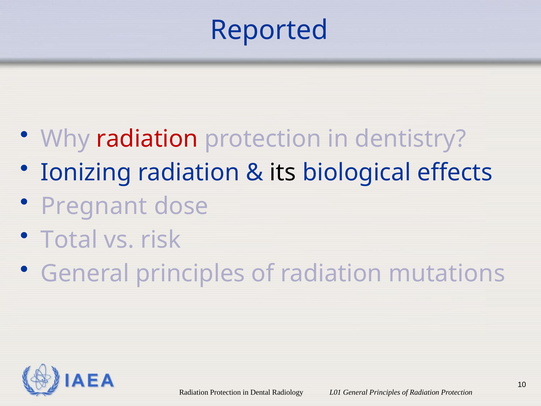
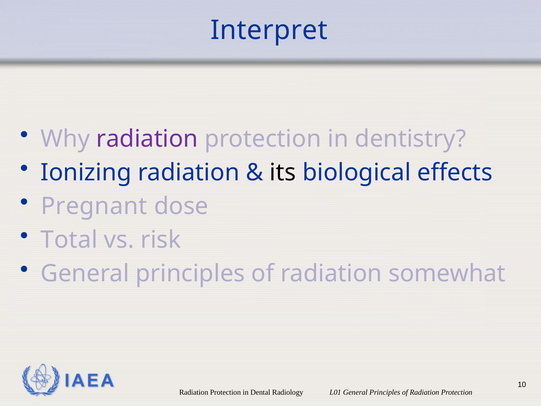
Reported: Reported -> Interpret (269, 30)
radiation colour: red -> purple (147, 139)
mutations: mutations -> somewhat (447, 273)
